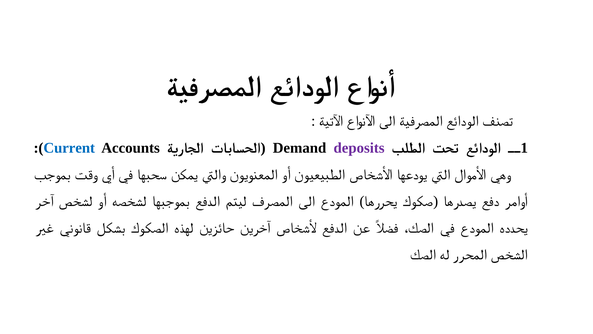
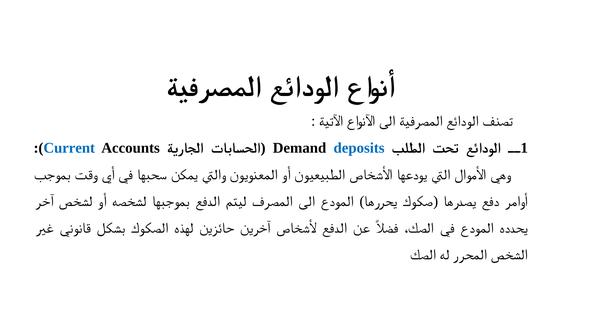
deposits colour: purple -> blue (359, 148)
